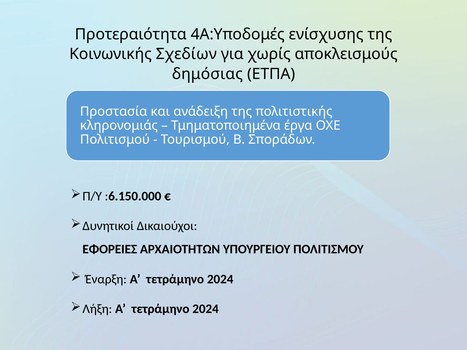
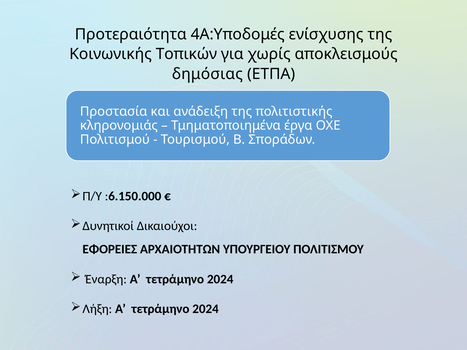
Σχεδίων: Σχεδίων -> Τοπικών (186, 54)
